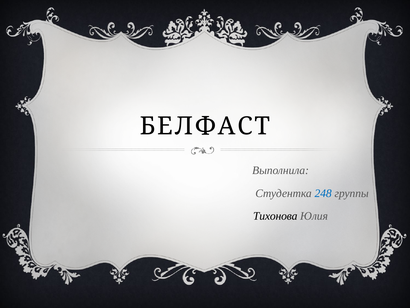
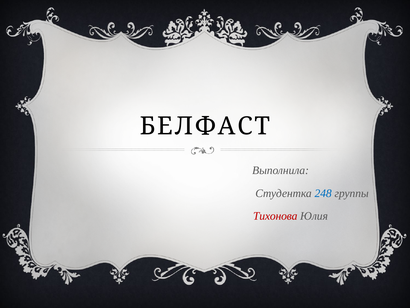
Тихонова colour: black -> red (275, 216)
